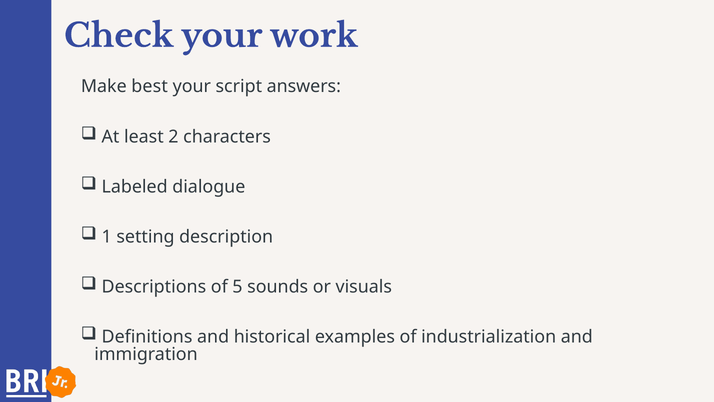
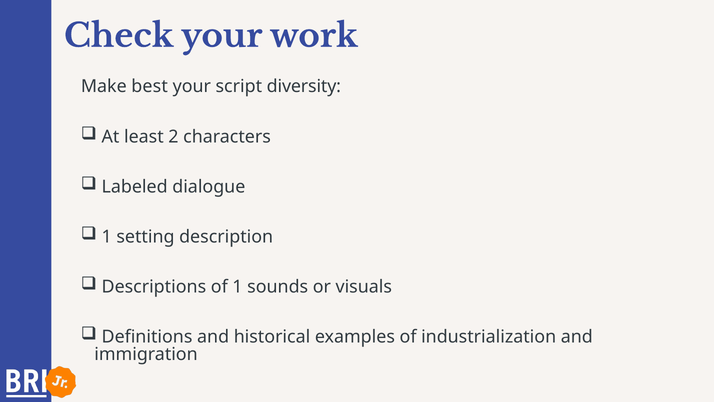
answers: answers -> diversity (304, 87)
of 5: 5 -> 1 (237, 286)
